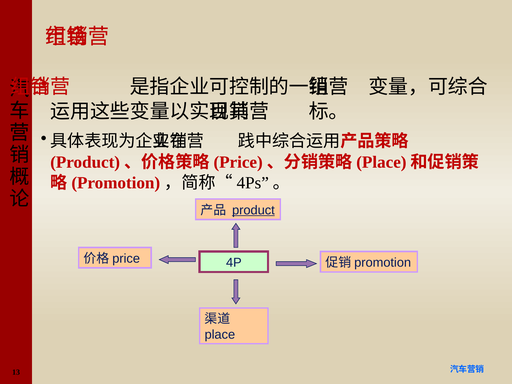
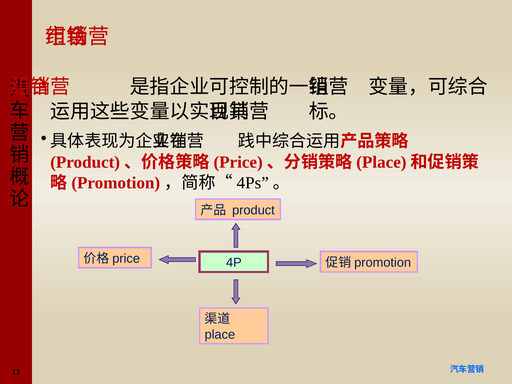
product underline: present -> none (253, 210)
